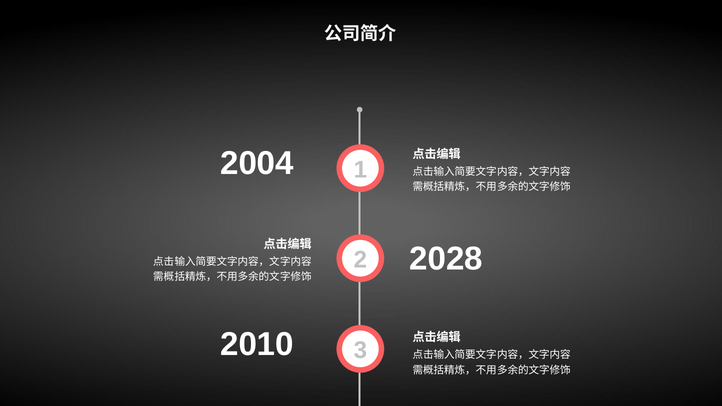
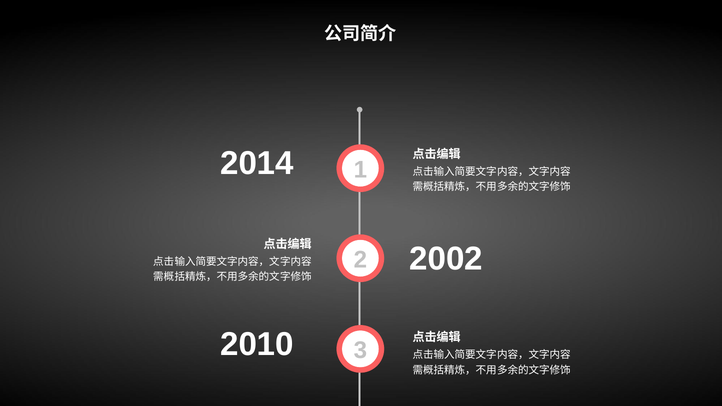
2004: 2004 -> 2014 (257, 163)
2028: 2028 -> 2002 (446, 259)
